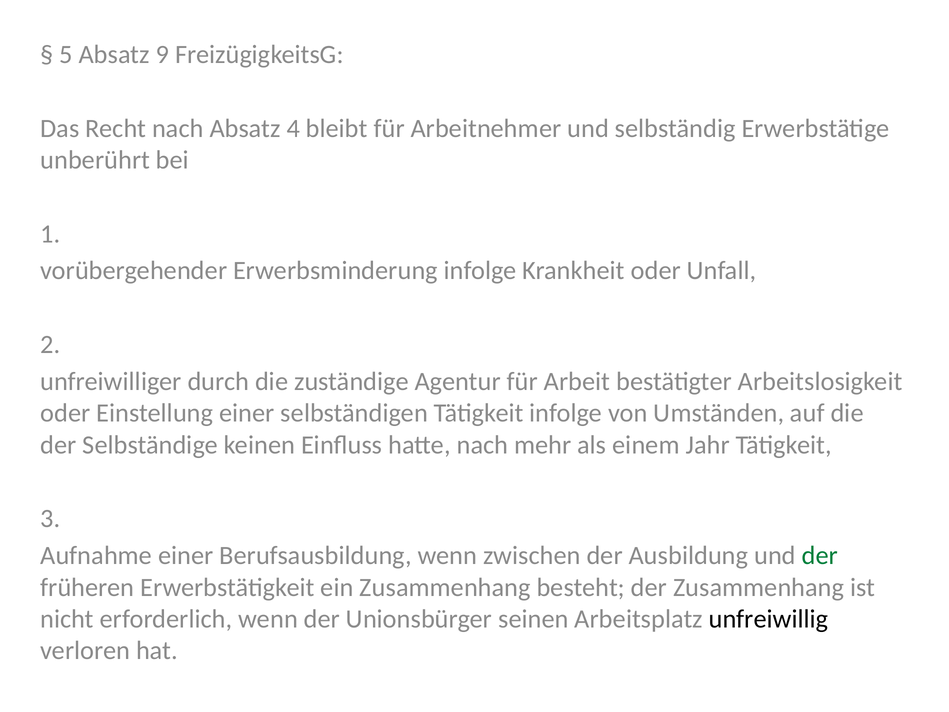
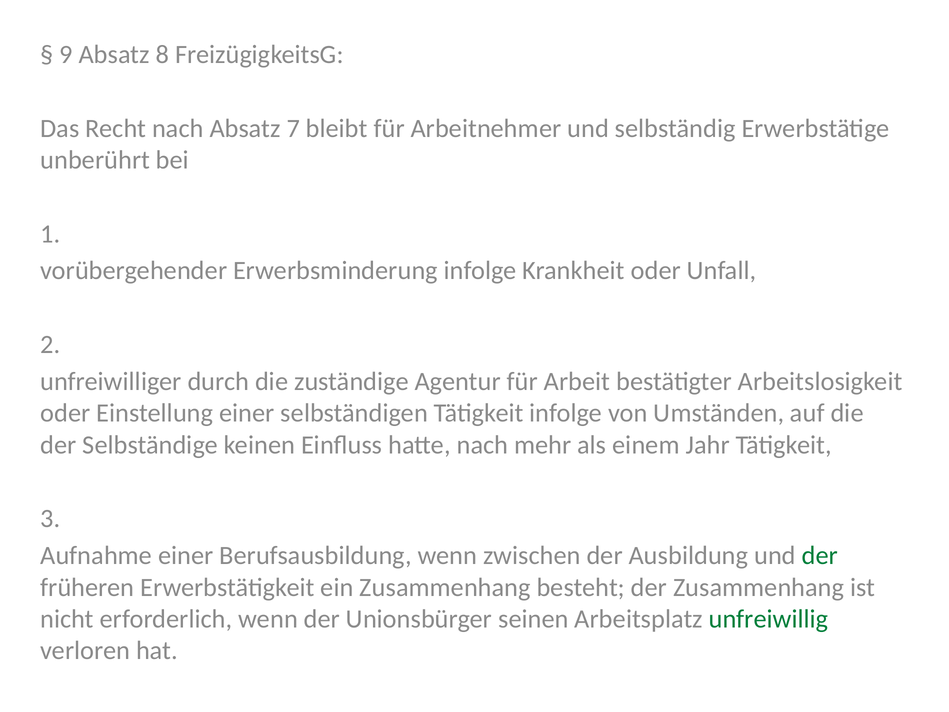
5: 5 -> 9 (66, 54)
9: 9 -> 8 (162, 54)
4: 4 -> 7 (293, 128)
unfreiwillig colour: black -> green (768, 619)
